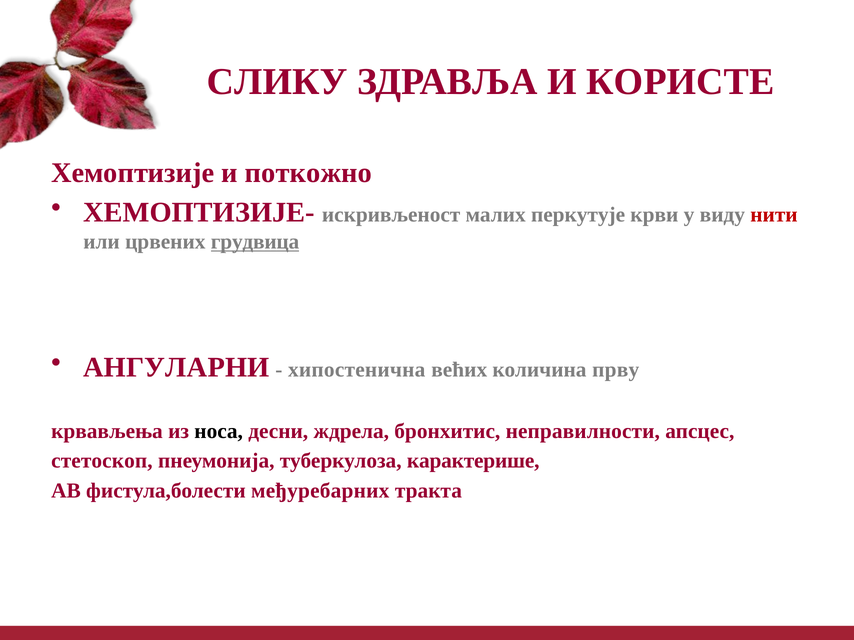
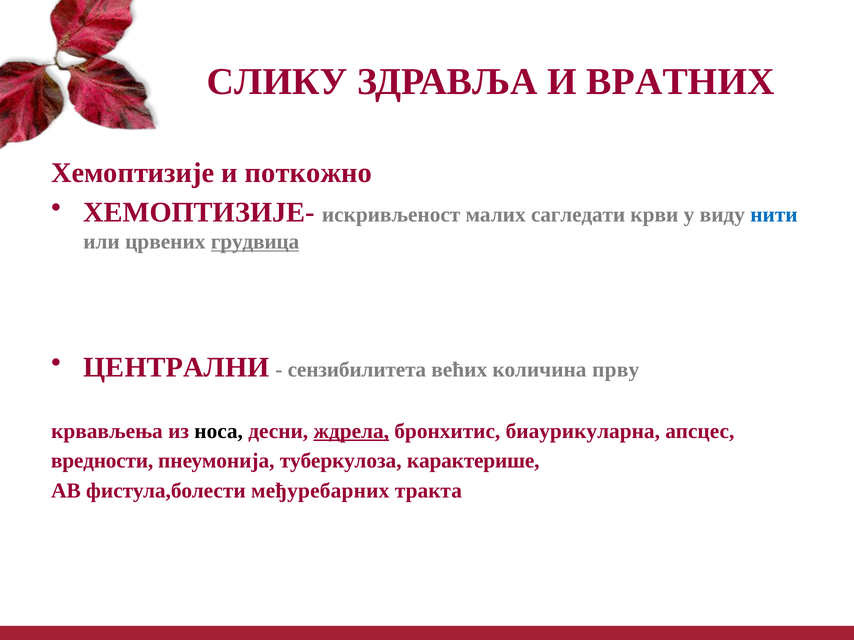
КОРИСТЕ: КОРИСТЕ -> ВРАТНИХ (680, 82)
перкутује: перкутује -> сагледати (578, 215)
нити colour: red -> blue (774, 215)
АНГУЛАРНИ: АНГУЛАРНИ -> ЦЕНТРАЛНИ (176, 368)
хипостенична: хипостенична -> сензибилитета (357, 370)
ждрела underline: none -> present (351, 431)
неправилности: неправилности -> биаурикуларна (583, 431)
стетоскоп: стетоскоп -> вредности (102, 461)
